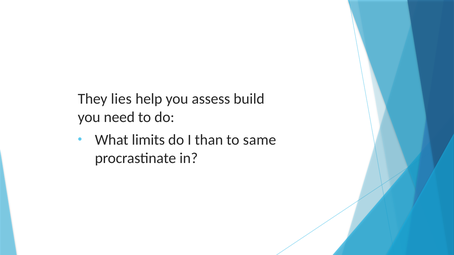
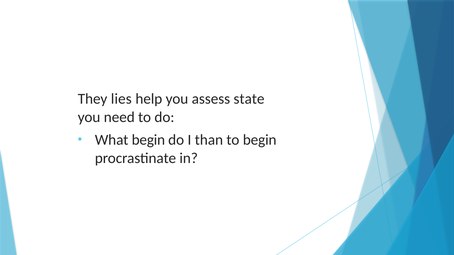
build: build -> state (249, 99)
What limits: limits -> begin (148, 140)
to same: same -> begin (260, 140)
